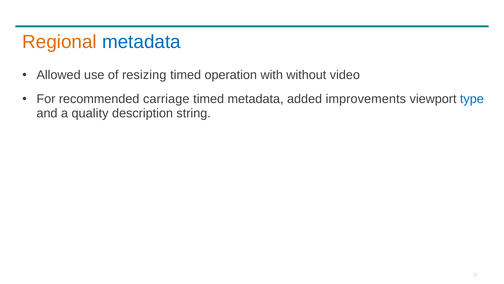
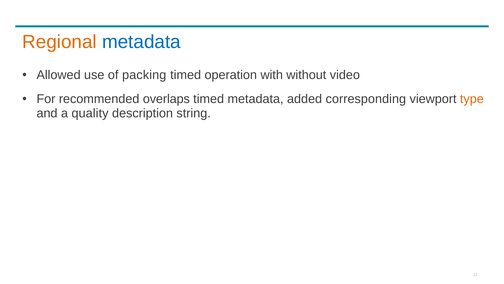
resizing: resizing -> packing (144, 75)
carriage: carriage -> overlaps (166, 99)
improvements: improvements -> corresponding (366, 99)
type colour: blue -> orange (472, 99)
